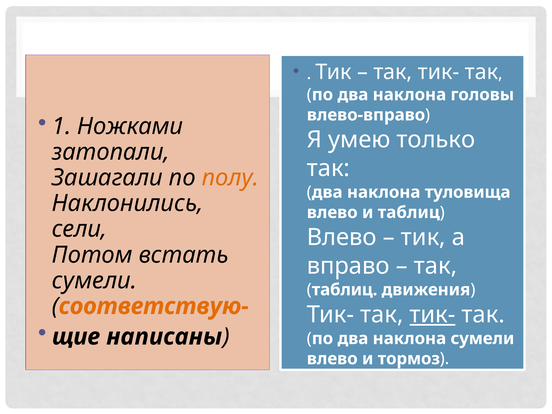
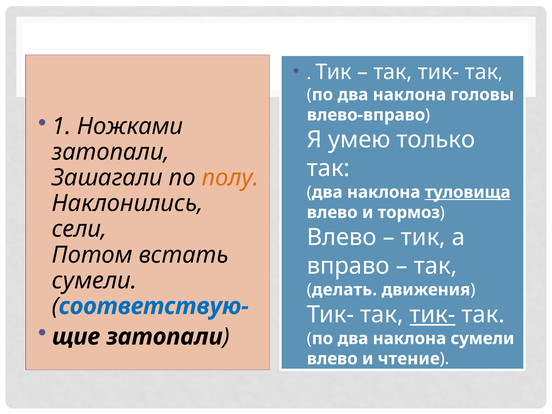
туловища underline: none -> present (468, 192)
и таблиц: таблиц -> тормоз (409, 212)
таблиц: таблиц -> делать (344, 290)
соответствую- colour: orange -> blue (154, 306)
щие написаны: написаны -> затопали (164, 337)
тормоз: тормоз -> чтение (409, 359)
